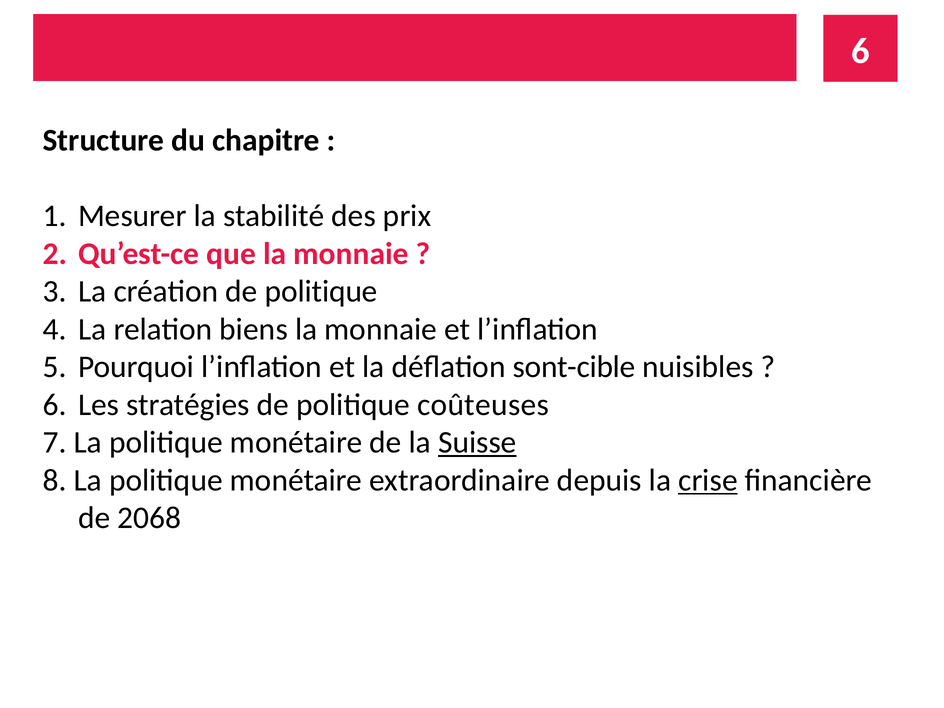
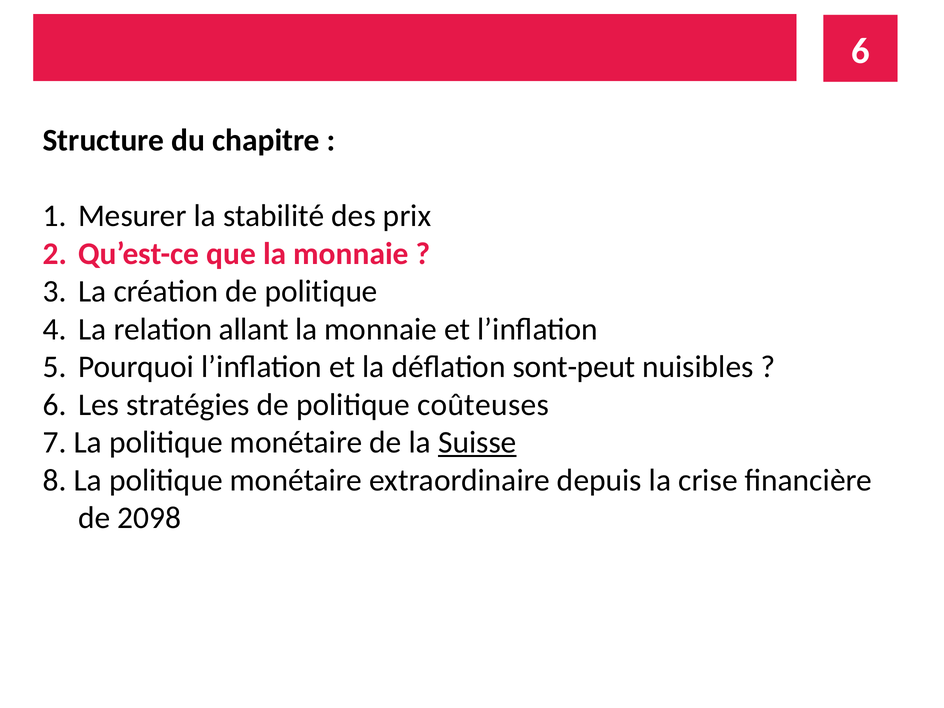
biens: biens -> allant (254, 329)
sont-cible: sont-cible -> sont-peut (574, 367)
crise underline: present -> none (708, 480)
2068: 2068 -> 2098 (149, 518)
